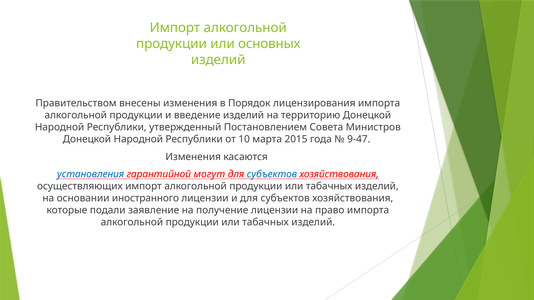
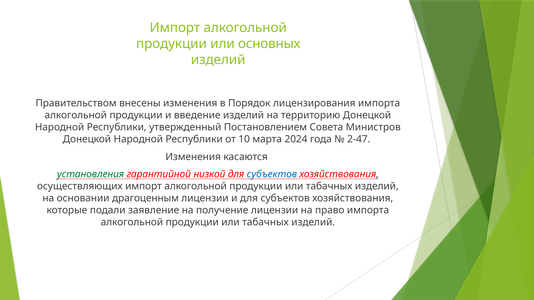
2015: 2015 -> 2024 (296, 139)
9-47: 9-47 -> 2-47 (359, 139)
установления colour: blue -> green (90, 175)
могут: могут -> низкой (209, 175)
иностранного: иностранного -> драгоценным (145, 199)
